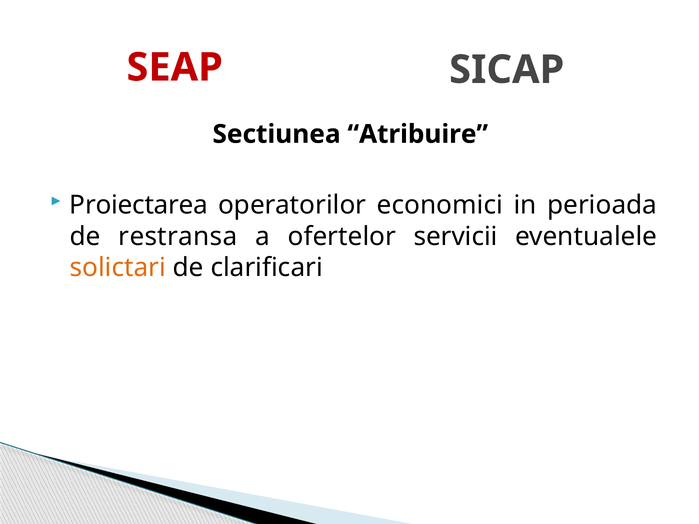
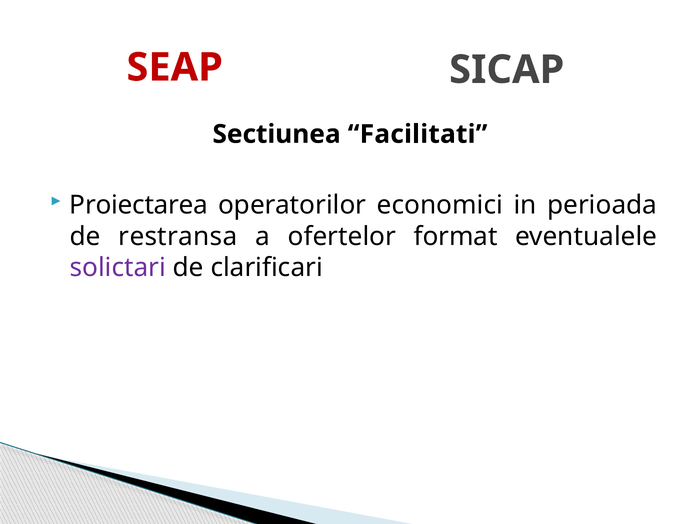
Atribuire: Atribuire -> Facilitati (418, 134)
servicii: servicii -> format (456, 236)
solictari colour: orange -> purple (118, 268)
